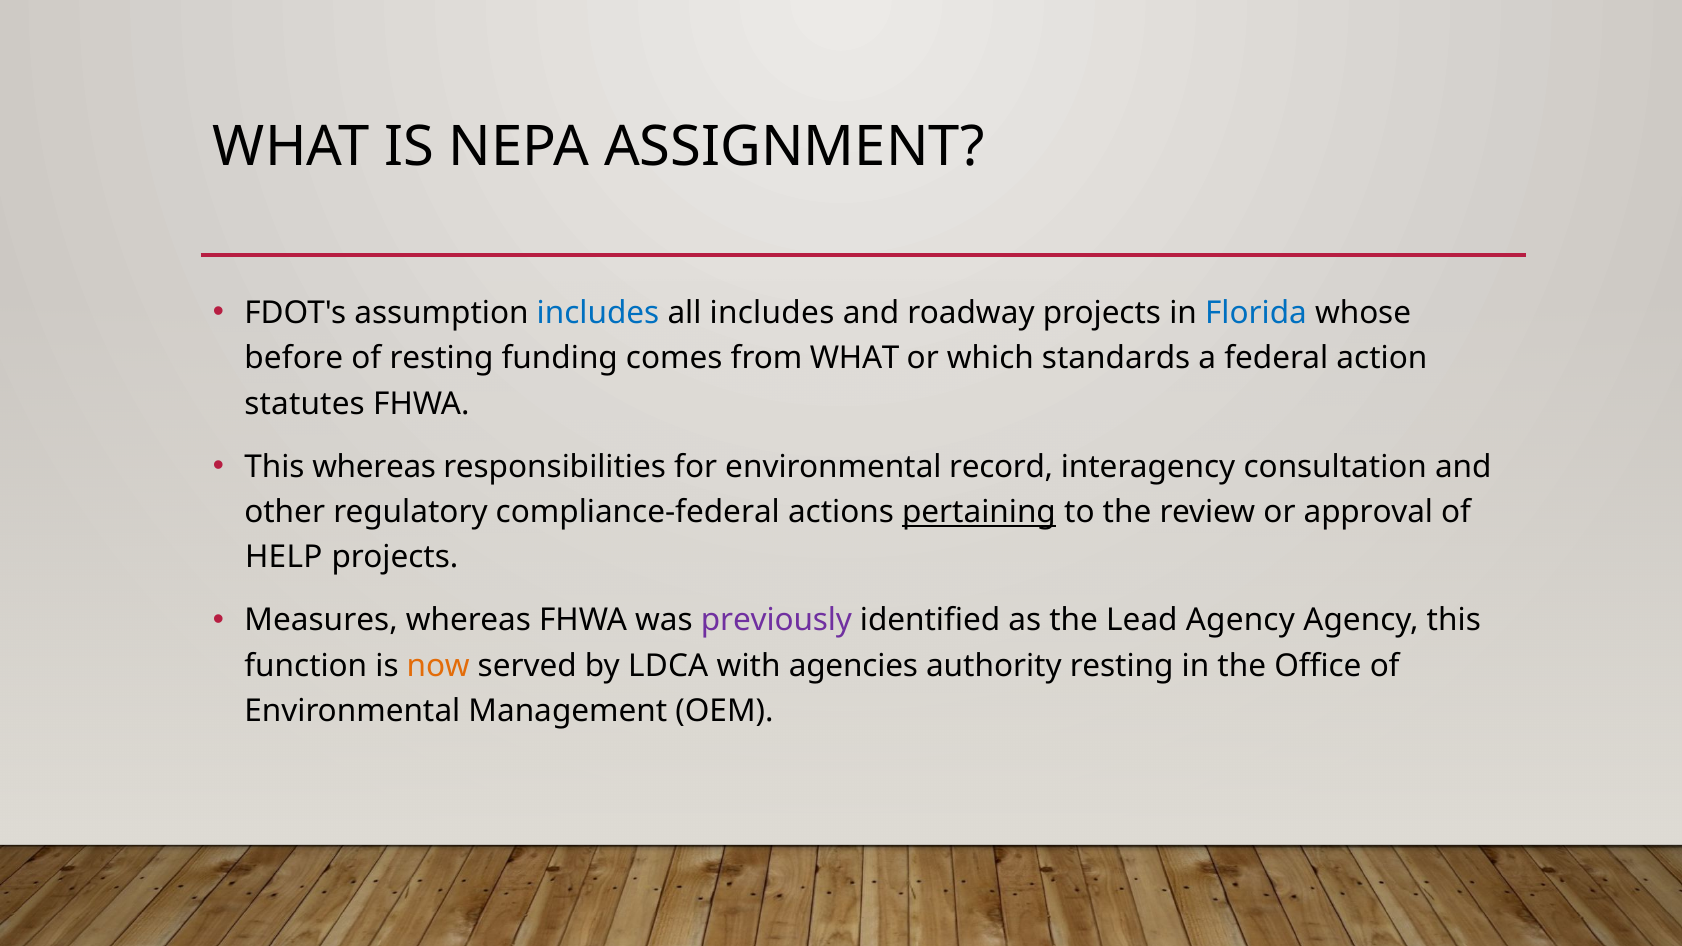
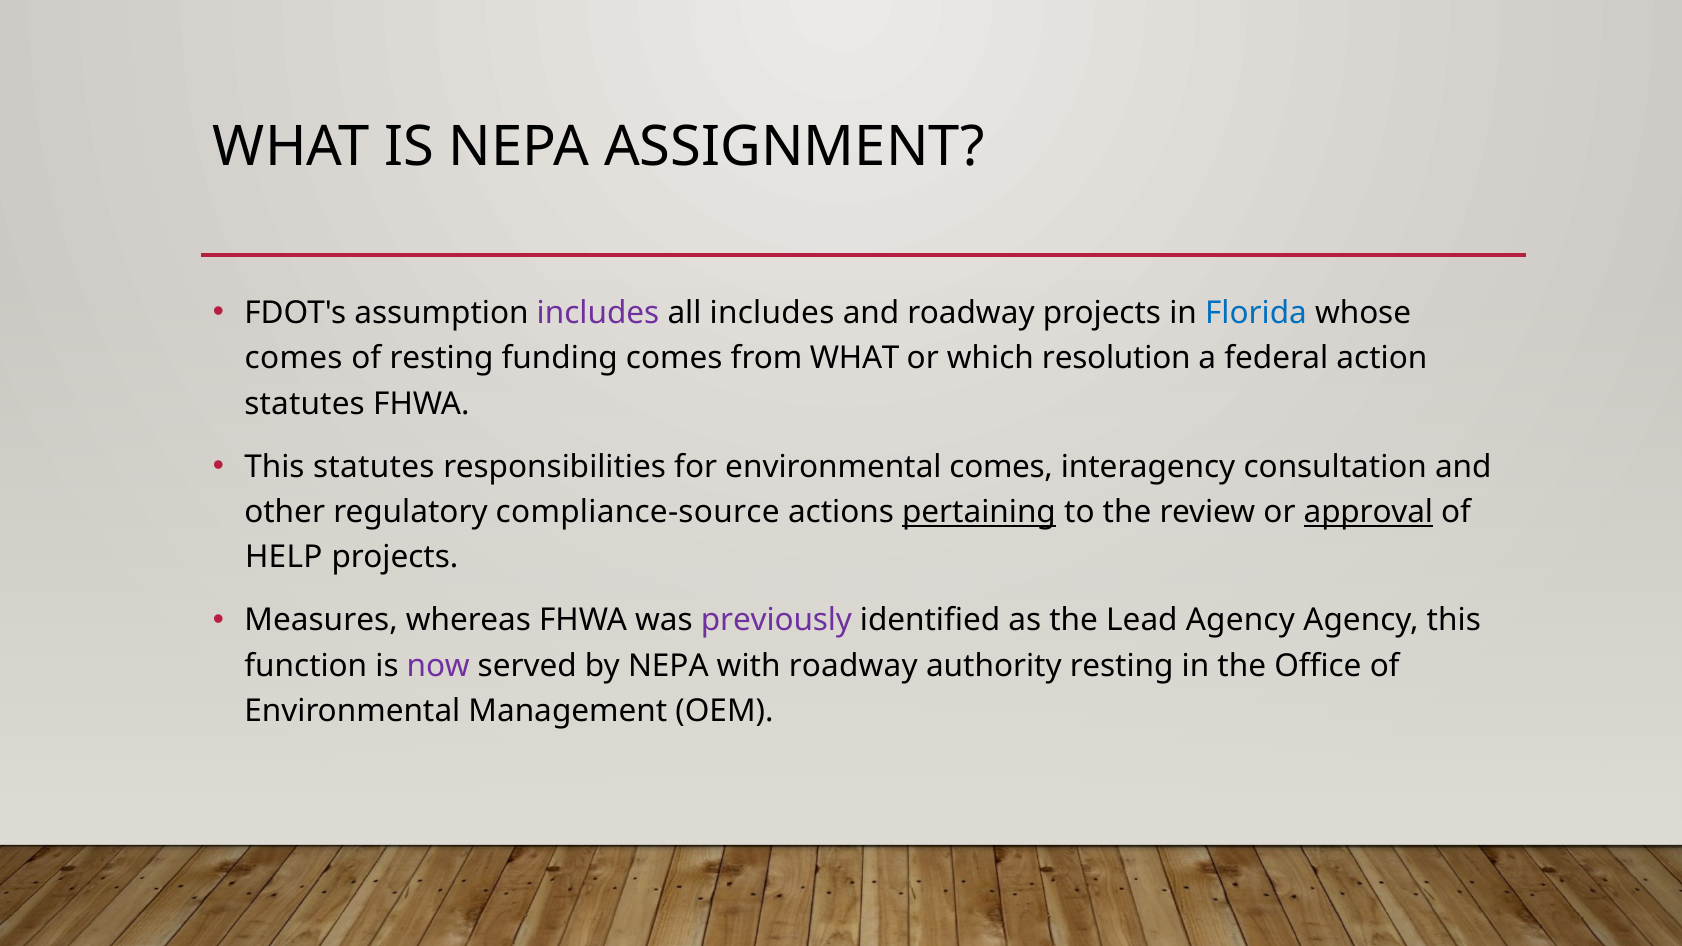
includes colour: blue -> purple (598, 313)
before: before -> comes (294, 358)
standards: standards -> resolution (1116, 358)
This whereas: whereas -> statutes (374, 467)
environmental record: record -> comes (1001, 467)
compliance-federal: compliance-federal -> compliance-source (638, 512)
approval underline: none -> present (1368, 512)
now colour: orange -> purple (438, 666)
by LDCA: LDCA -> NEPA (668, 666)
with agencies: agencies -> roadway (853, 666)
